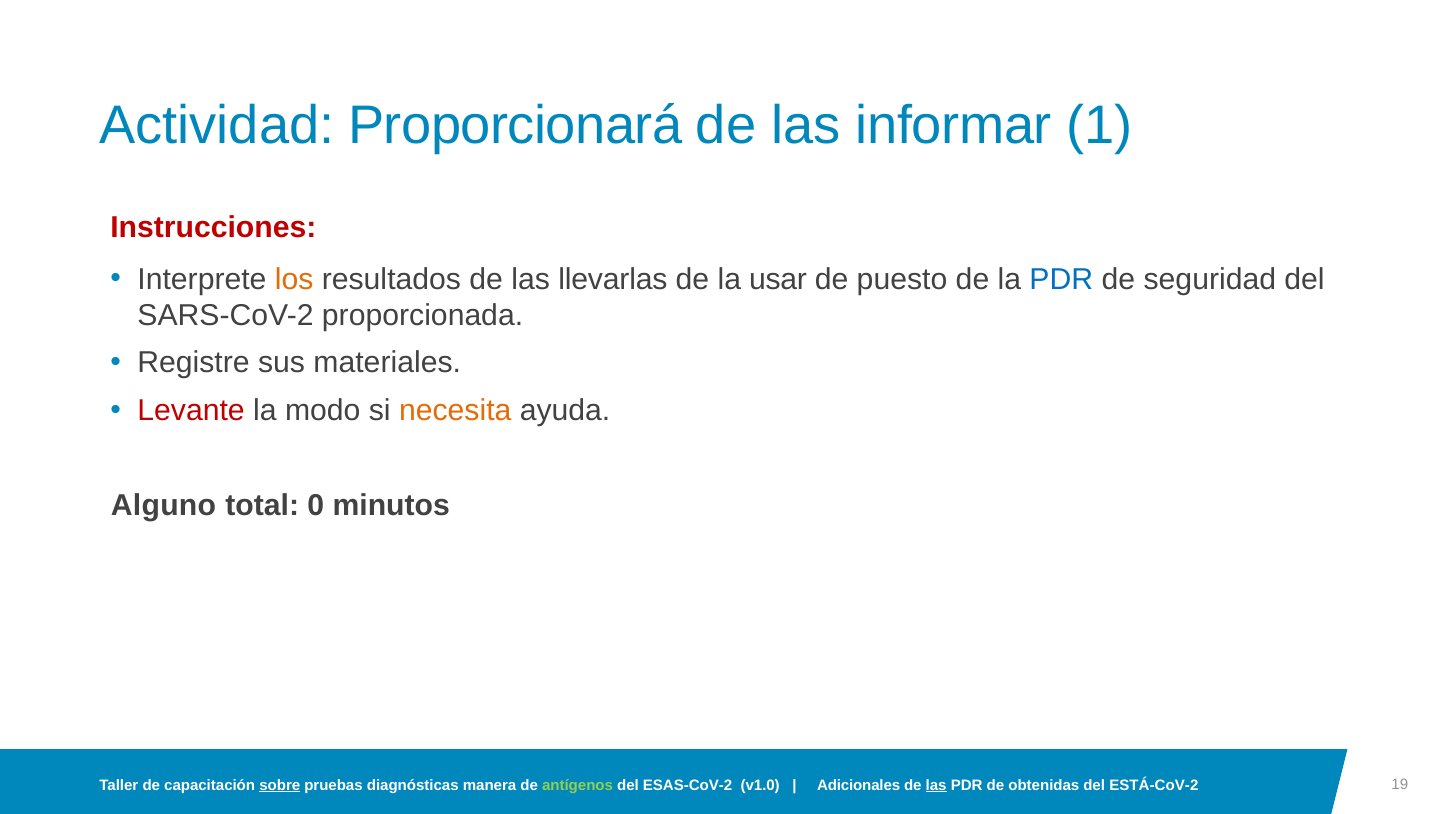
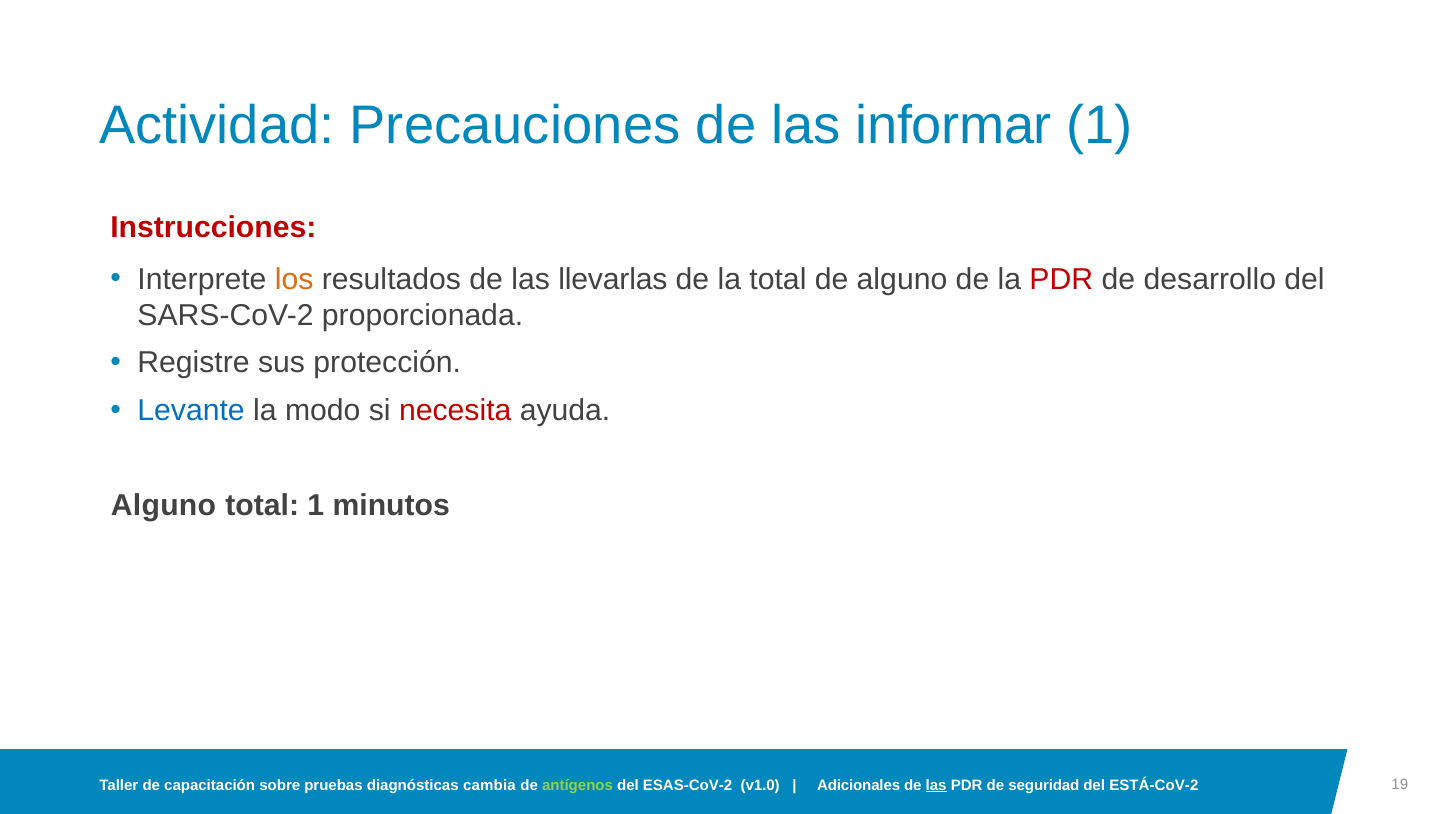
Proporcionará: Proporcionará -> Precauciones (515, 126)
la usar: usar -> total (778, 279)
de puesto: puesto -> alguno (902, 279)
PDR colour: blue -> red (1061, 279)
seguridad: seguridad -> desarrollo (1210, 279)
materiales: materiales -> protección (387, 363)
Levante colour: red -> blue (191, 410)
necesita colour: orange -> red (455, 410)
total 0: 0 -> 1 (316, 506)
sobre underline: present -> none (280, 785)
manera: manera -> cambia (489, 785)
obtenidas: obtenidas -> seguridad (1044, 785)
